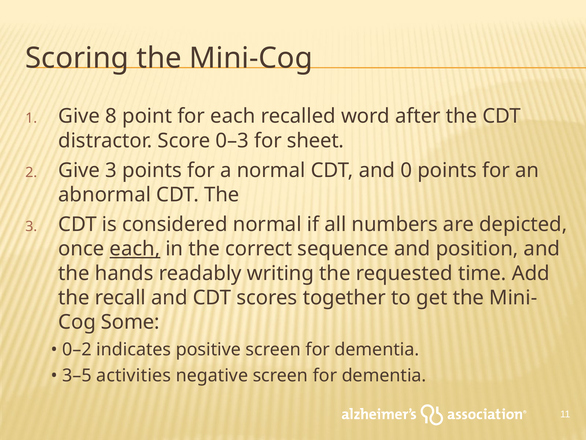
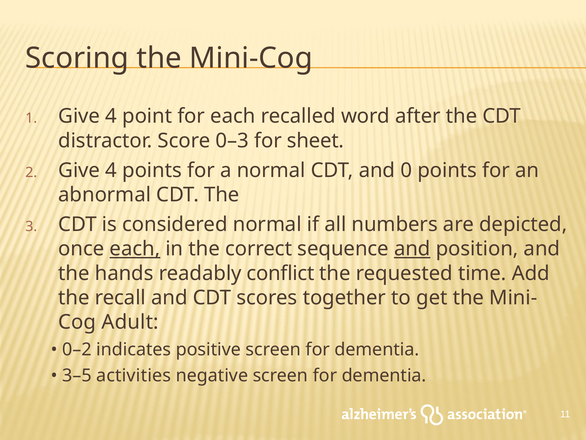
1 Give 8: 8 -> 4 (111, 116)
2 Give 3: 3 -> 4 (111, 170)
and underline: none -> present (412, 249)
writing: writing -> conflict (281, 273)
Some: Some -> Adult (130, 322)
